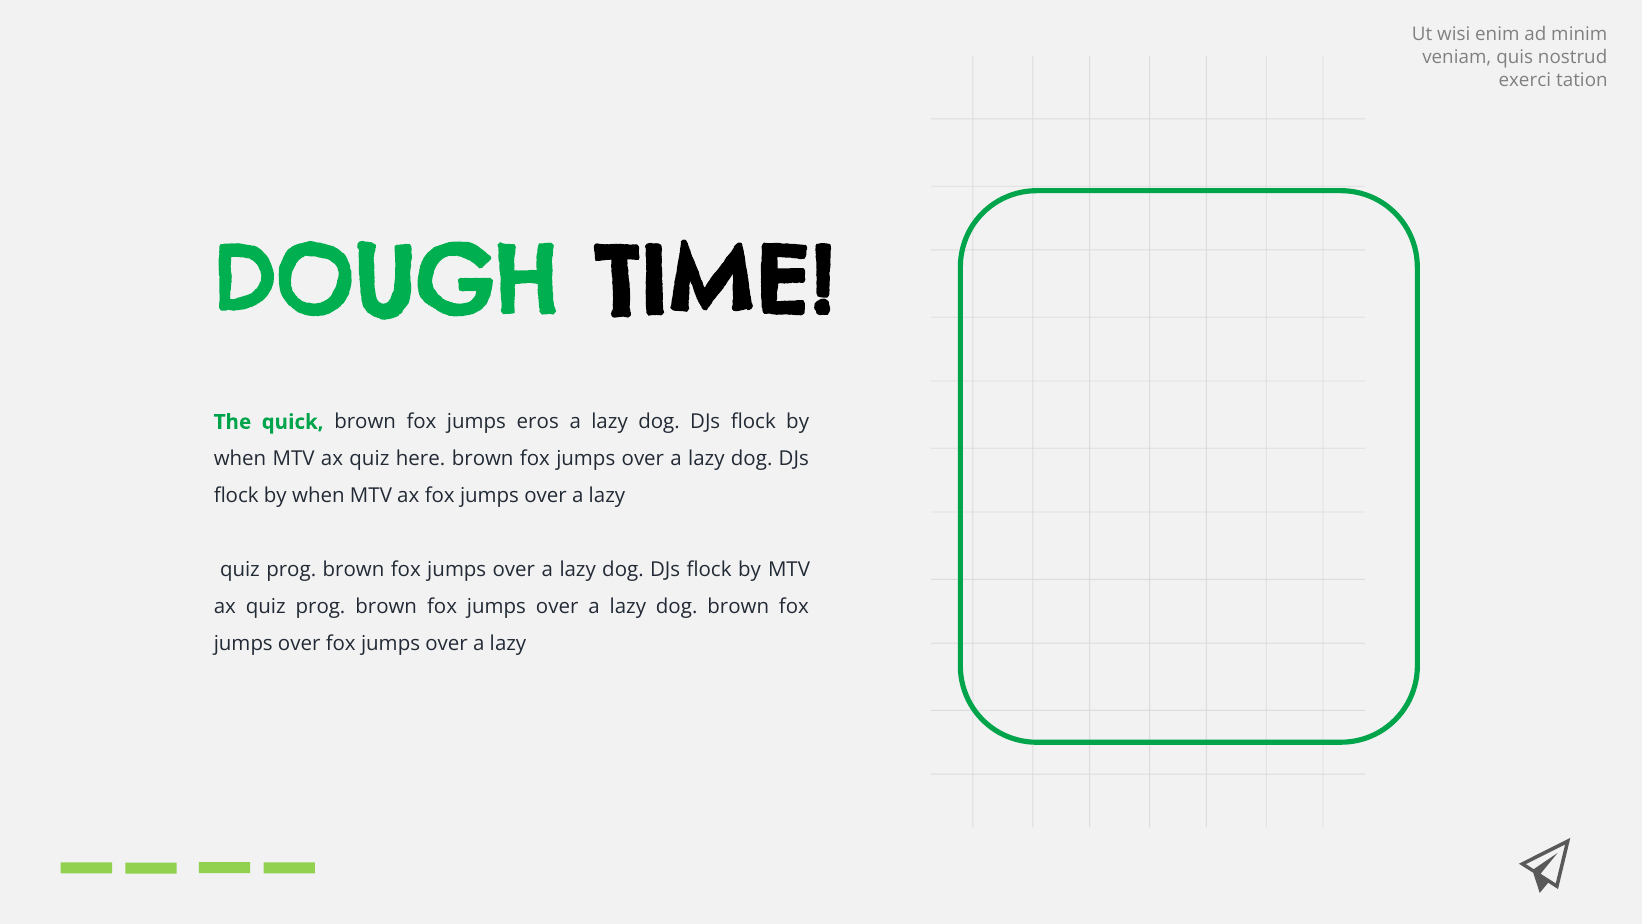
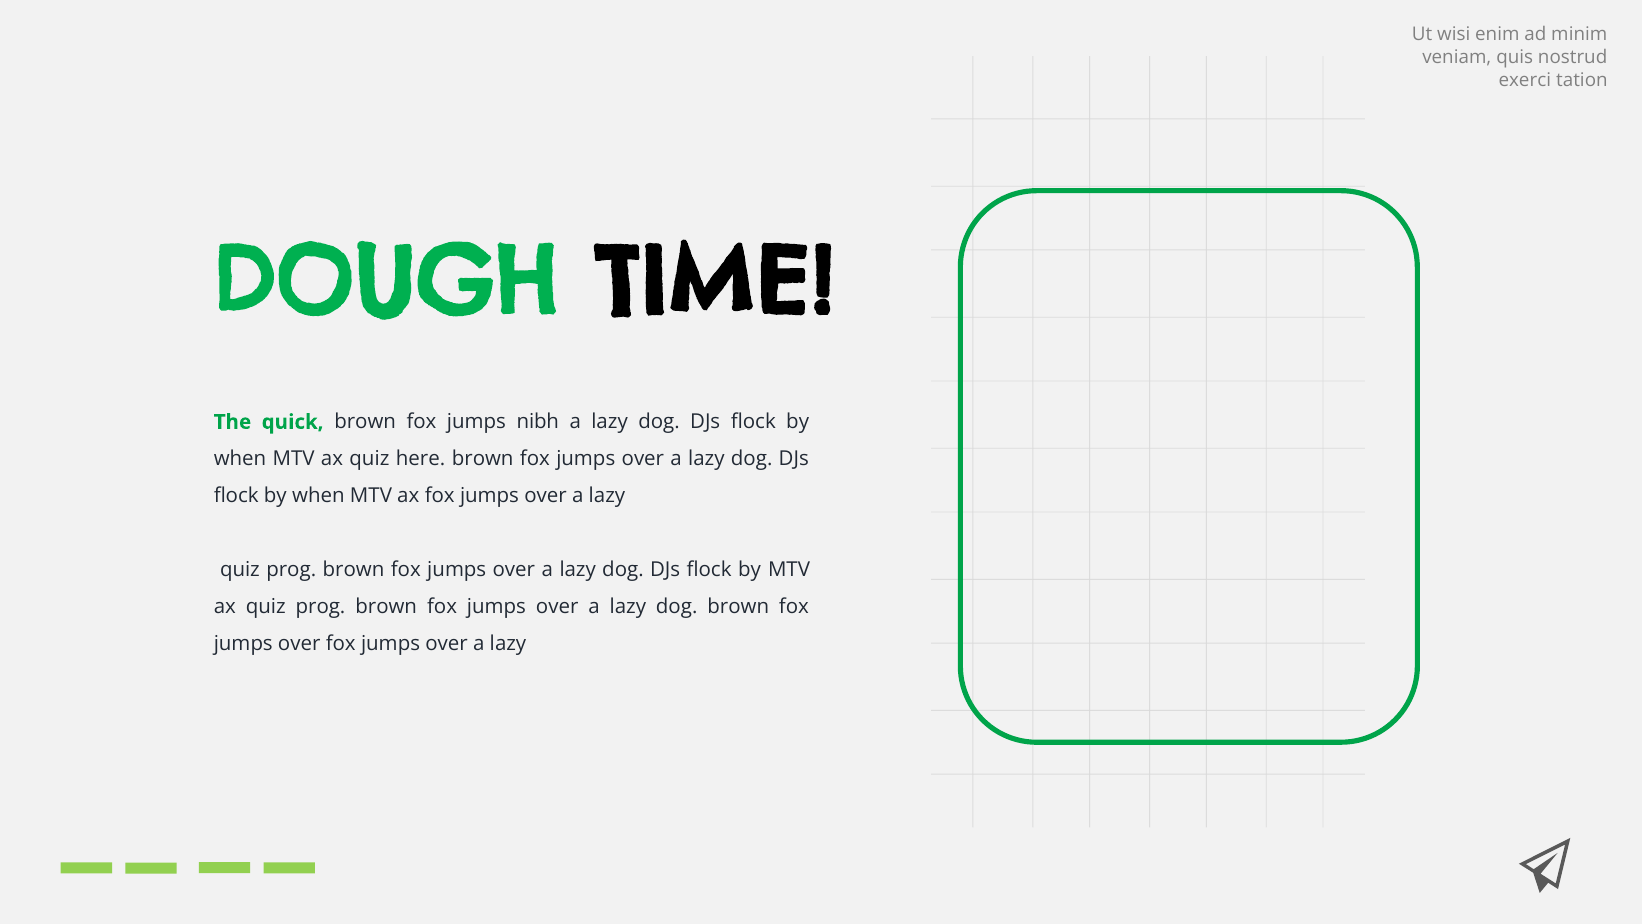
eros: eros -> nibh (538, 422)
